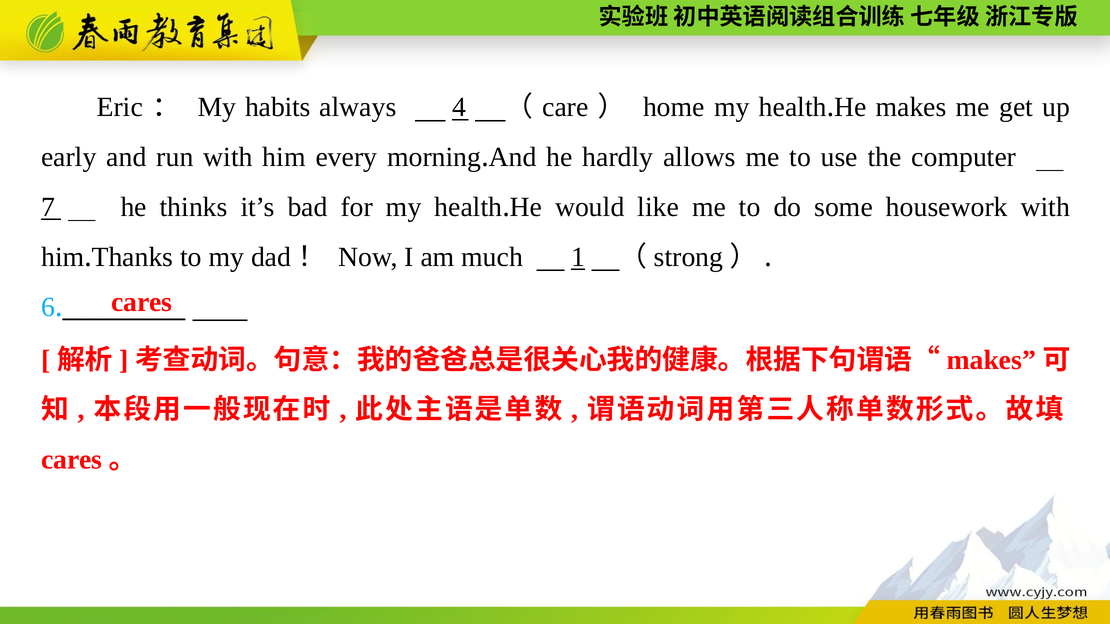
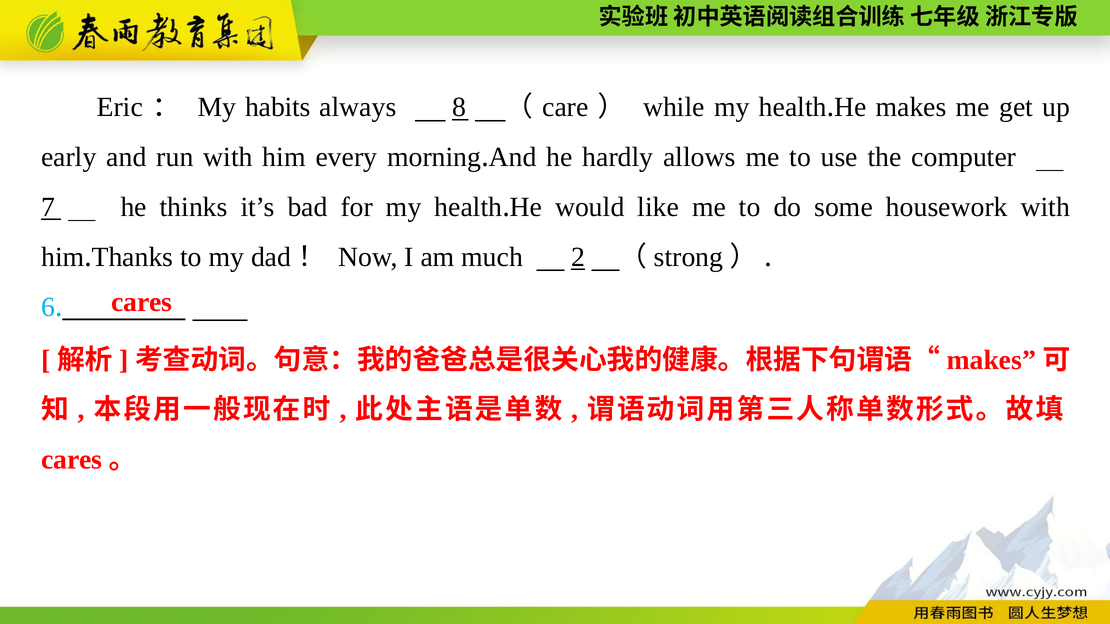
4: 4 -> 8 (459, 107)
home: home -> while (674, 107)
1: 1 -> 2 (578, 257)
